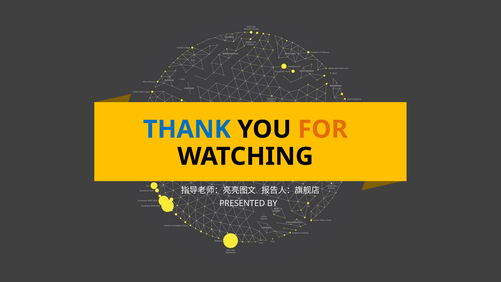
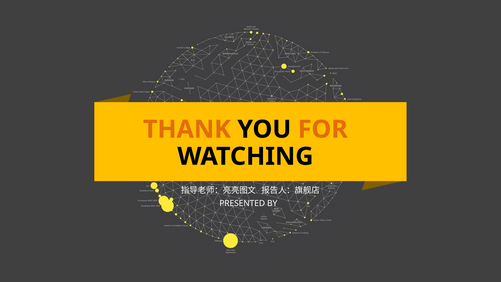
THANK colour: blue -> orange (187, 129)
